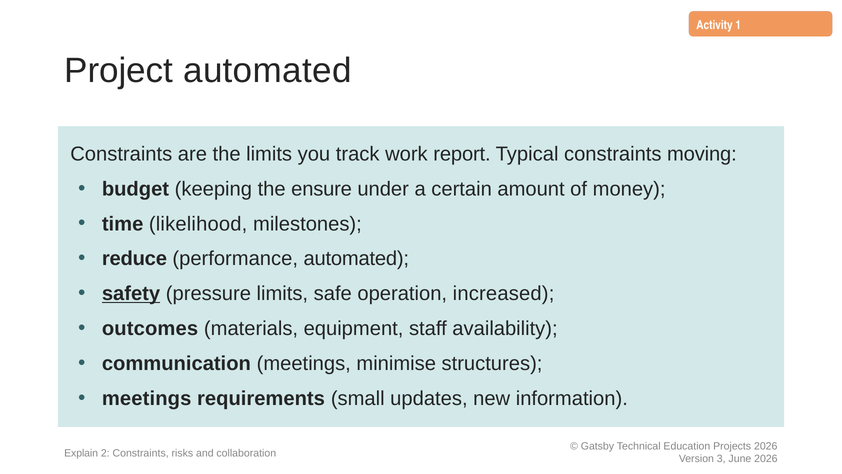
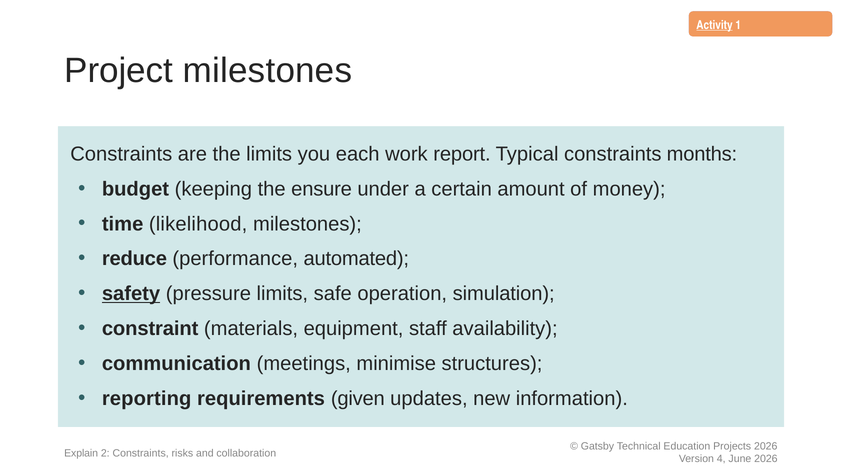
Activity underline: none -> present (714, 25)
Project automated: automated -> milestones (267, 71)
track: track -> each (358, 154)
moving: moving -> months (702, 154)
increased: increased -> simulation (504, 293)
outcomes: outcomes -> constraint (150, 328)
meetings: meetings -> reporting (147, 398)
small: small -> given (358, 398)
3: 3 -> 4 (721, 459)
